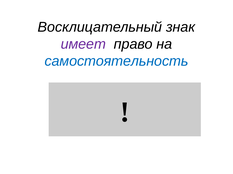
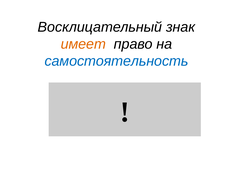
имеет colour: purple -> orange (83, 44)
